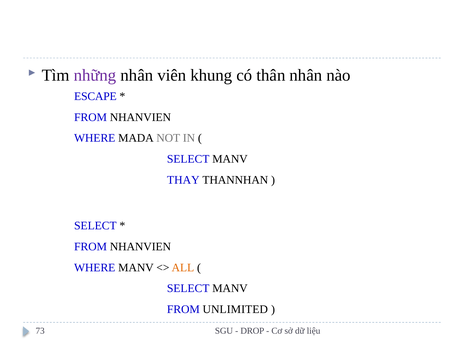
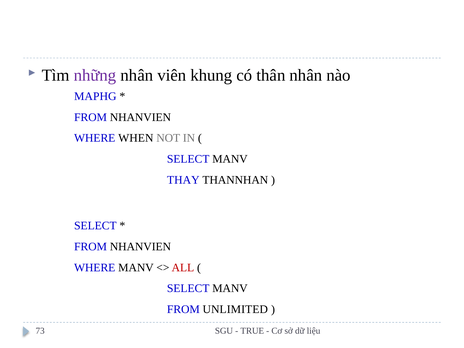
ESCAPE: ESCAPE -> MAPHG (95, 96)
MADA: MADA -> WHEN (136, 138)
ALL colour: orange -> red (183, 268)
DROP: DROP -> TRUE (252, 331)
